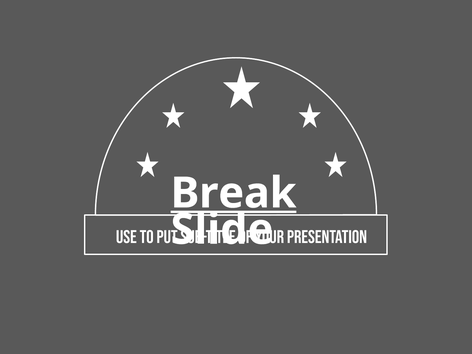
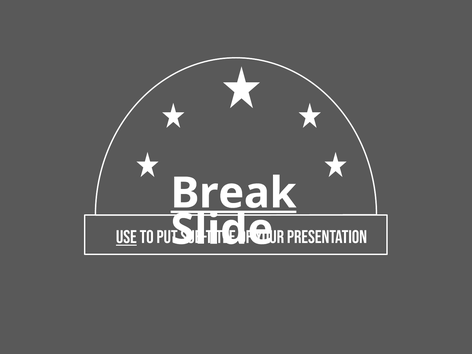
USE underline: none -> present (126, 237)
